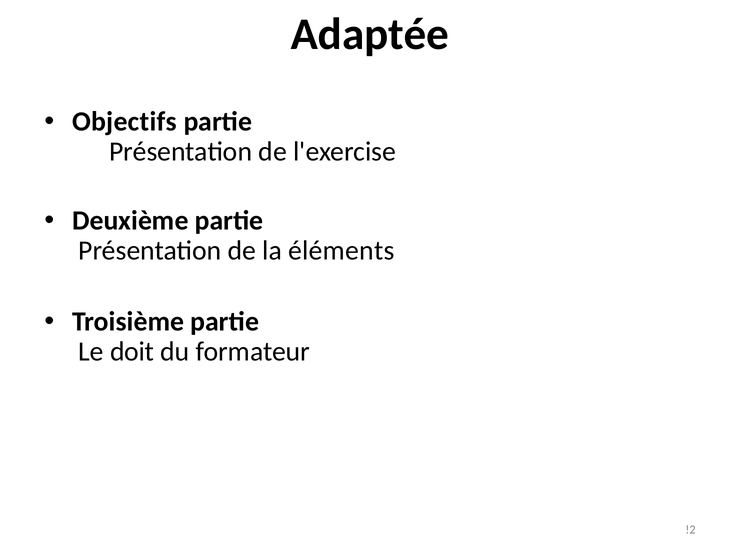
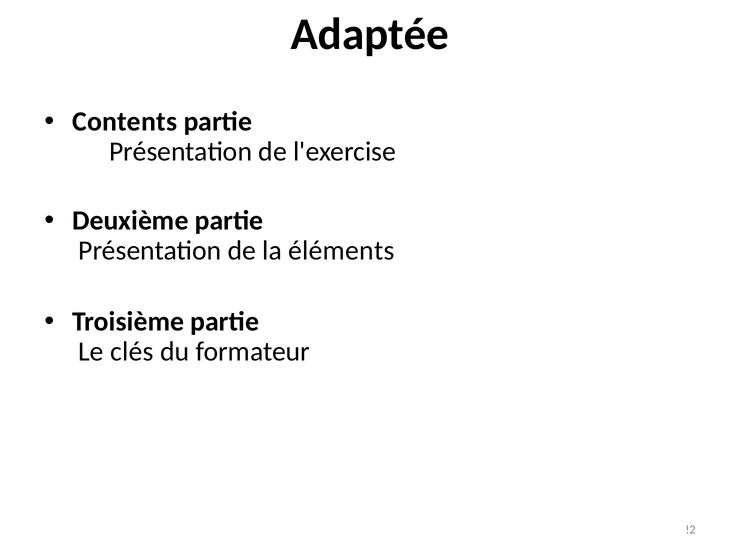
Objectifs: Objectifs -> Contents (125, 122)
doit: doit -> clés (132, 352)
